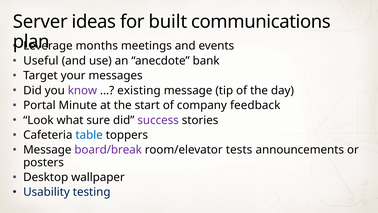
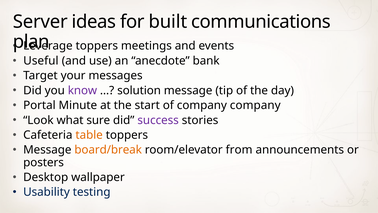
months: months -> toppers (97, 46)
existing: existing -> solution (139, 90)
company feedback: feedback -> company (255, 105)
table colour: blue -> orange (89, 135)
board/break colour: purple -> orange (108, 150)
tests: tests -> from (239, 150)
